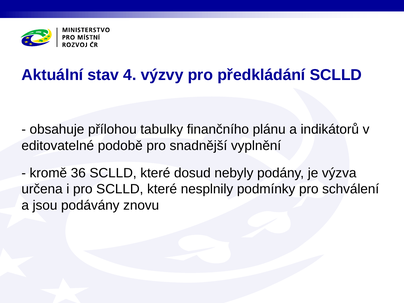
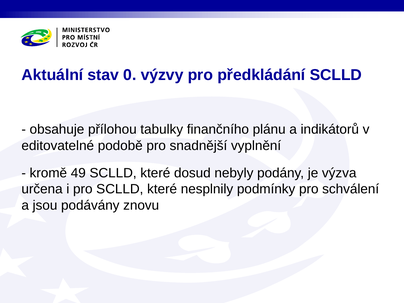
4: 4 -> 0 (130, 75)
36: 36 -> 49 (78, 173)
